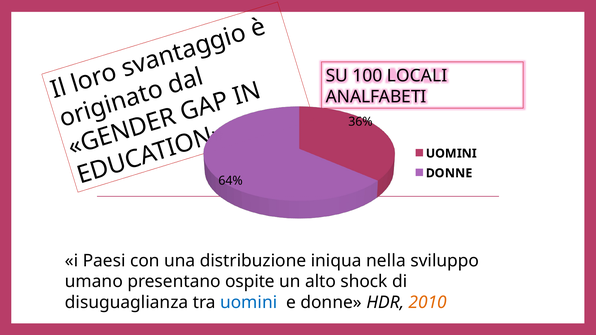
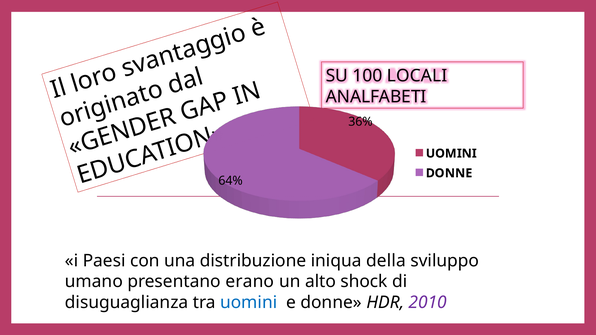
nella: nella -> della (386, 261)
ospite: ospite -> erano (250, 282)
2010 colour: orange -> purple (428, 303)
